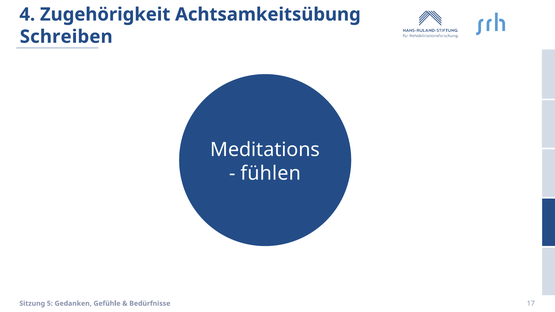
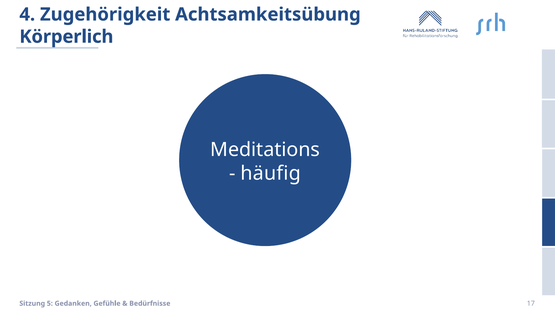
Schreiben: Schreiben -> Körperlich (66, 37)
fühlen: fühlen -> häufig (271, 173)
